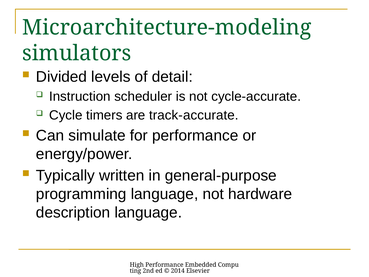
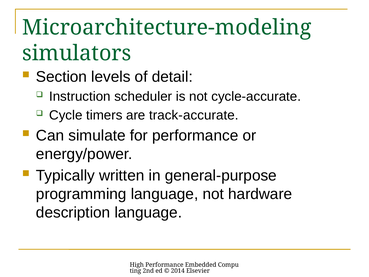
Divided: Divided -> Section (61, 77)
